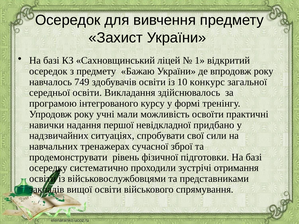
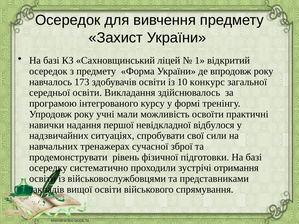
Бажаю: Бажаю -> Форма (138, 71)
749: 749 -> 173 (82, 82)
придбано: придбано -> відбулося (214, 125)
